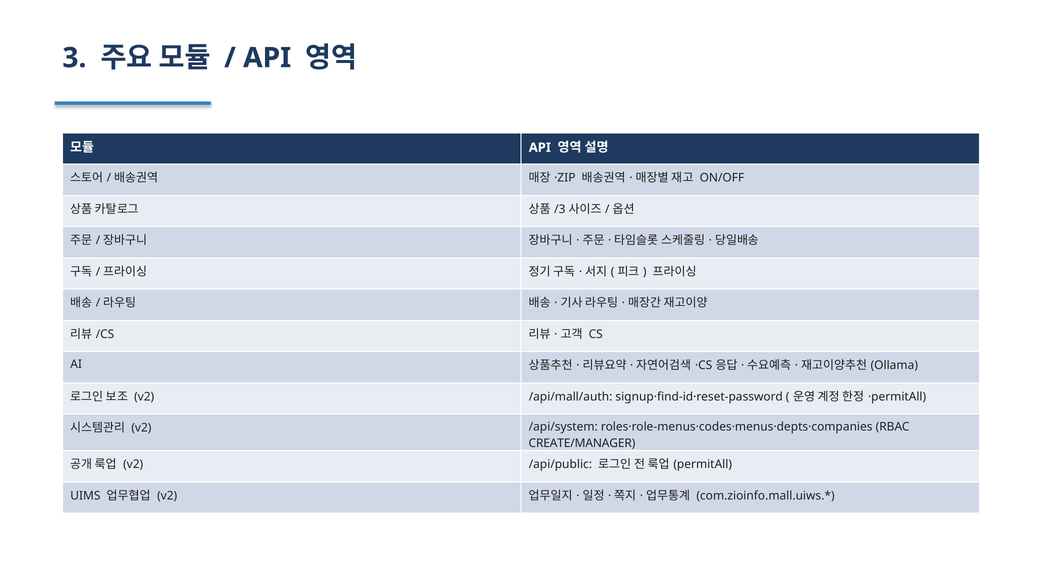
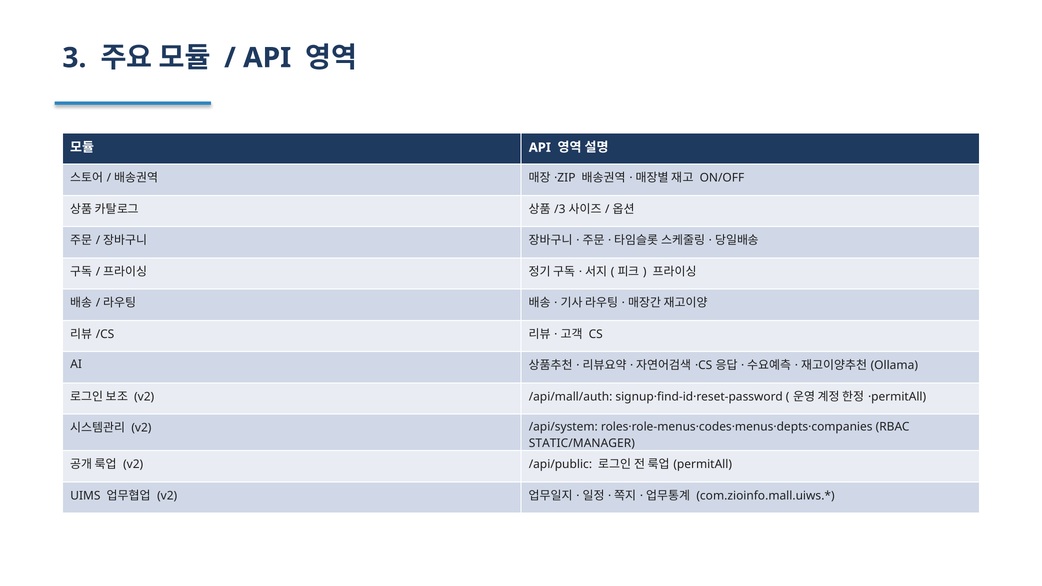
CREATE/MANAGER: CREATE/MANAGER -> STATIC/MANAGER (582, 443)
